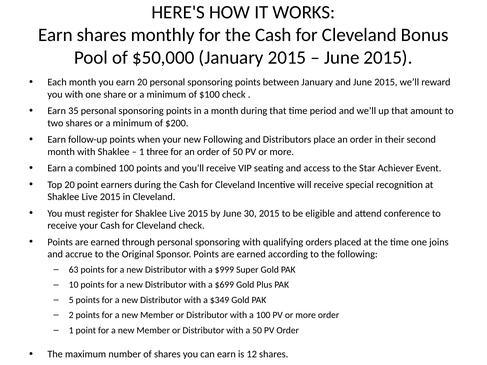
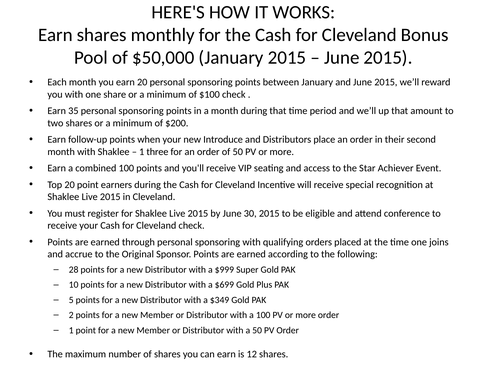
new Following: Following -> Introduce (223, 140)
63: 63 -> 28 (74, 270)
